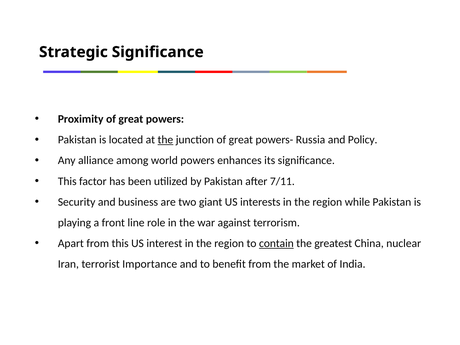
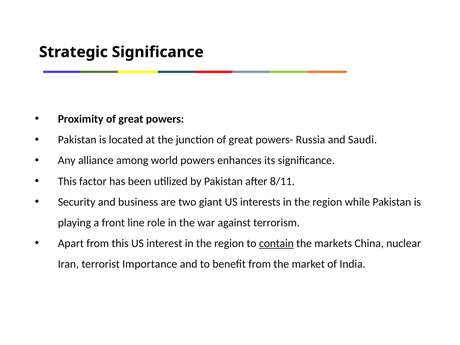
the underline: present -> none (165, 140)
Policy: Policy -> Saudi (363, 140)
7/11: 7/11 -> 8/11 (282, 181)
greatest: greatest -> markets (333, 243)
